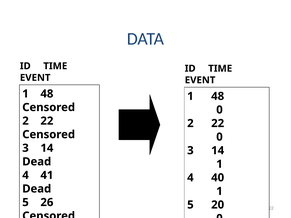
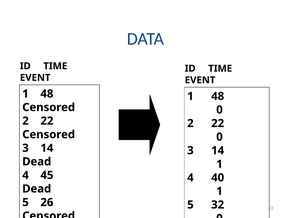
41: 41 -> 45 (47, 175)
20: 20 -> 32 (218, 205)
